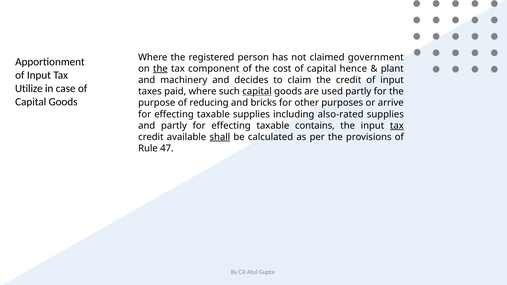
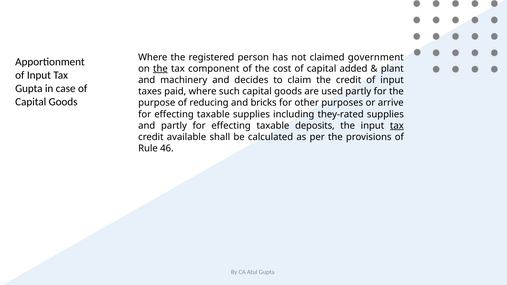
hence: hence -> added (353, 69)
Utilize: Utilize -> Gupta (29, 89)
capital underline: present -> none (257, 91)
also-rated: also-rated -> they-rated (341, 114)
contains: contains -> deposits (315, 126)
shall underline: present -> none (220, 137)
47: 47 -> 46 (167, 148)
